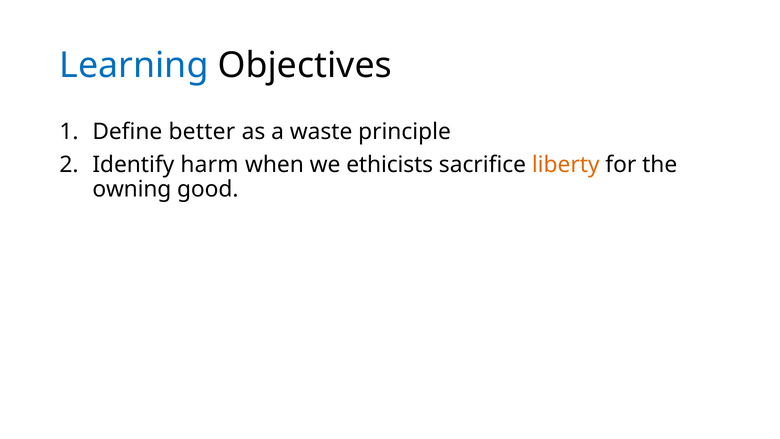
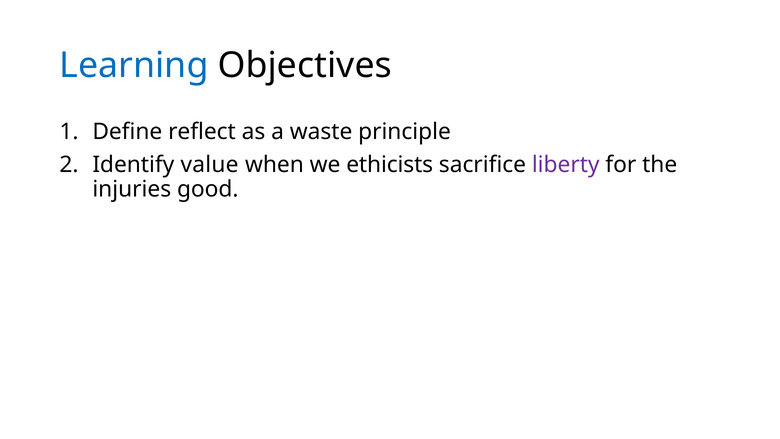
better: better -> reflect (202, 132)
harm: harm -> value (210, 164)
liberty colour: orange -> purple (566, 164)
owning: owning -> injuries (132, 189)
